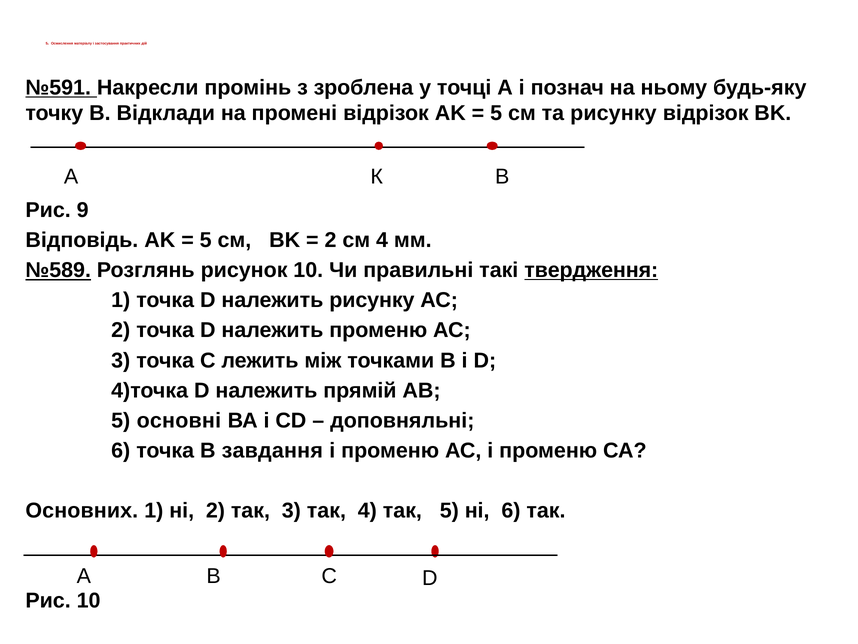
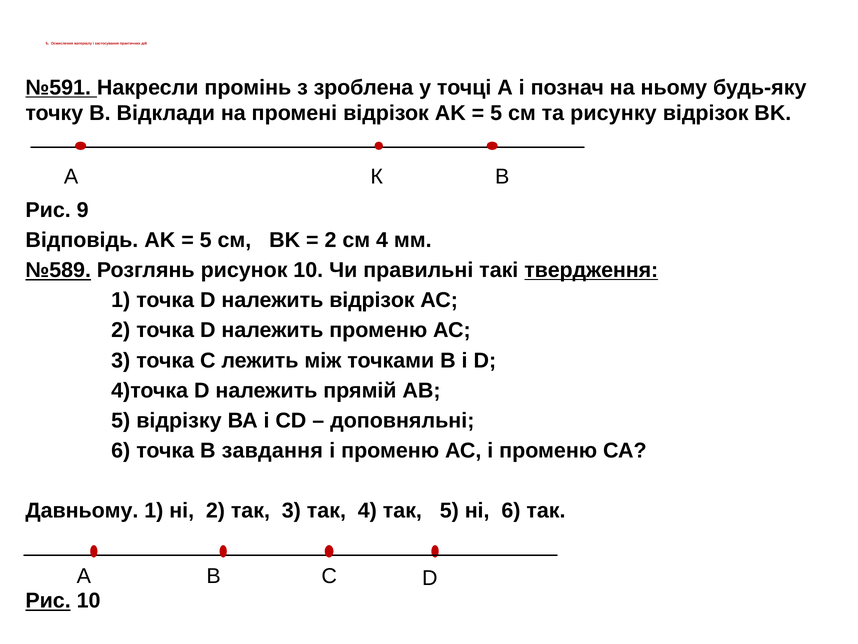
належить рисунку: рисунку -> відрізок (372, 300)
основні: основні -> відрізку (179, 420)
Основних: Основних -> Давньому (82, 510)
Рис underline: none -> present (48, 600)
